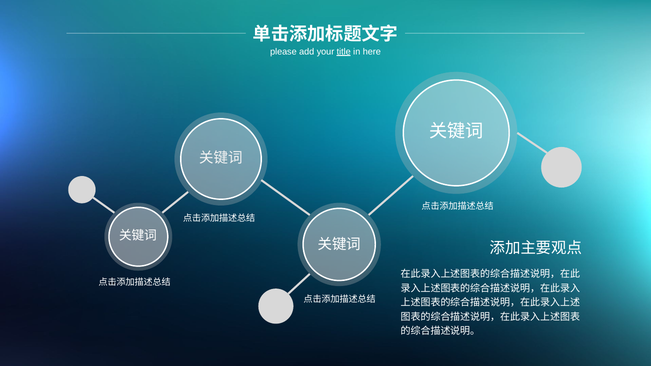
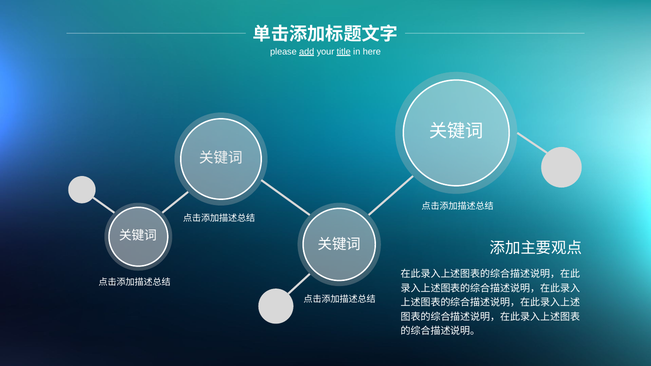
add underline: none -> present (307, 52)
